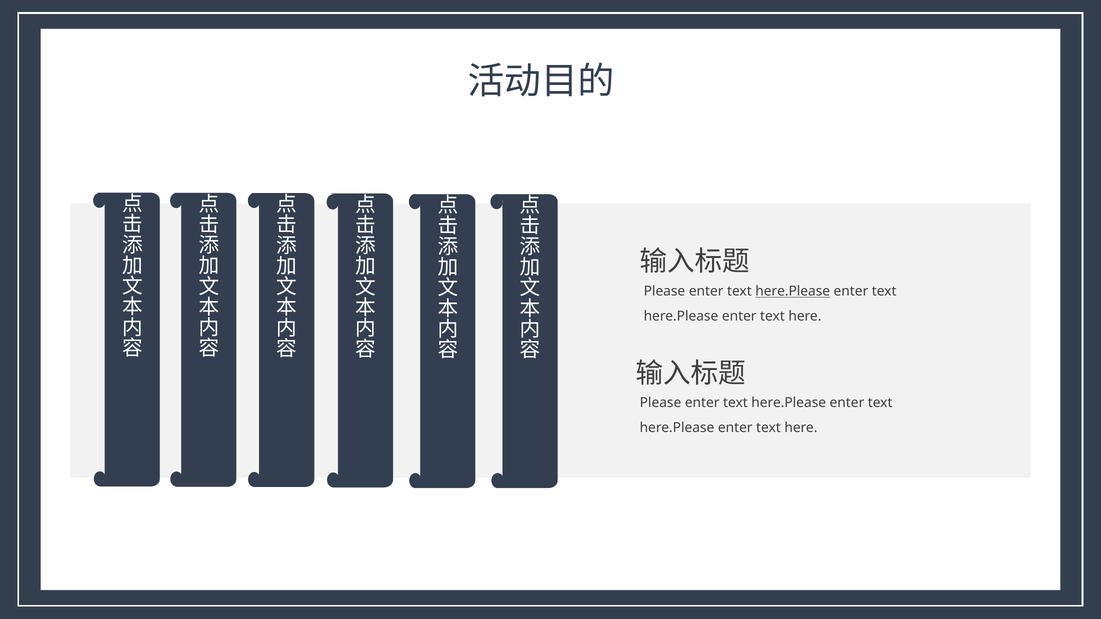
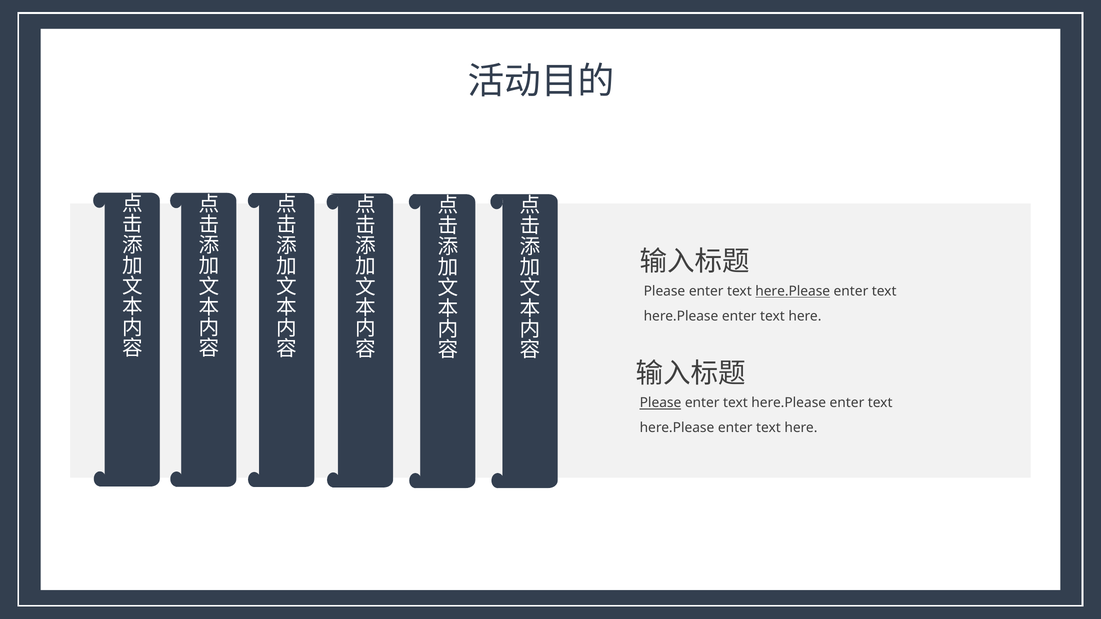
Please underline: none -> present (660, 403)
